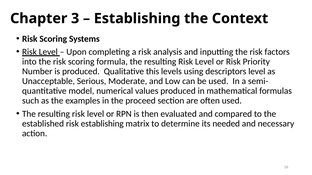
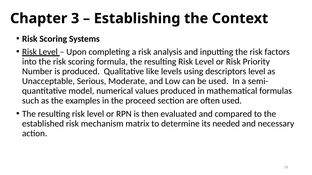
this: this -> like (152, 72)
risk establishing: establishing -> mechanism (102, 124)
